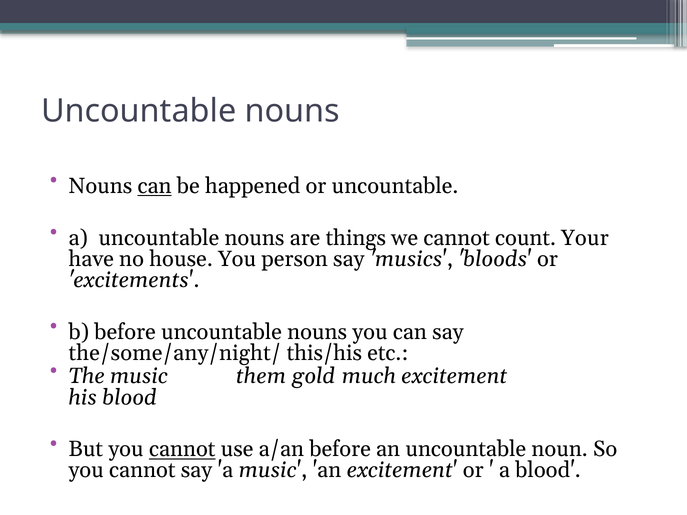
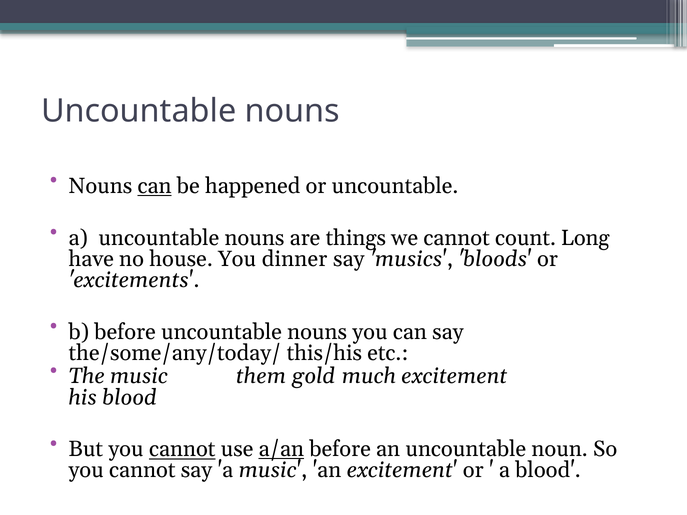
Your: Your -> Long (585, 238)
person: person -> dinner (295, 259)
the/some/any/night/: the/some/any/night/ -> the/some/any/today/ (175, 353)
a/an underline: none -> present (281, 449)
